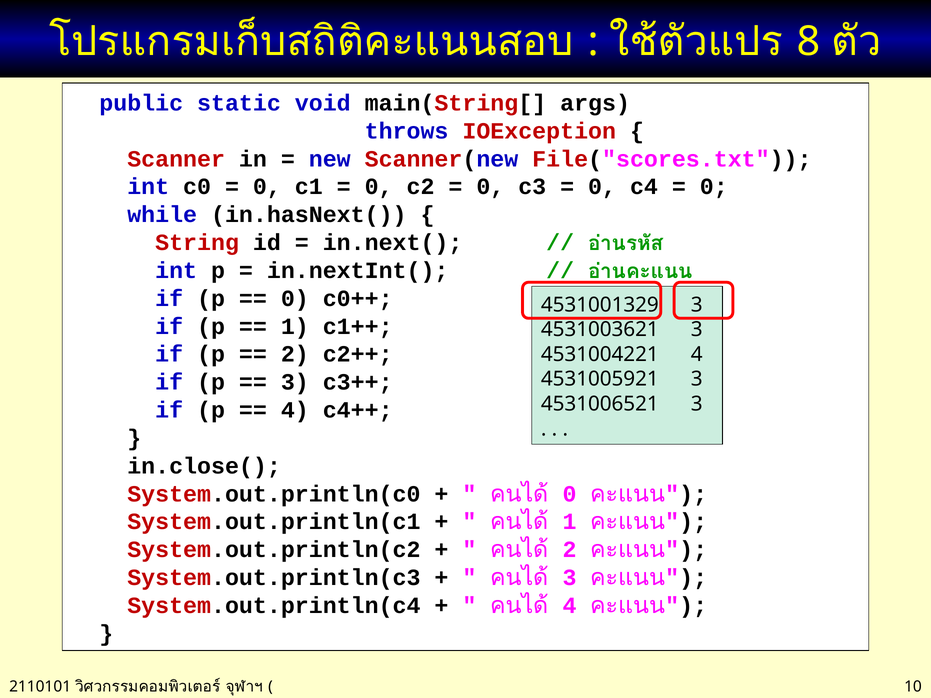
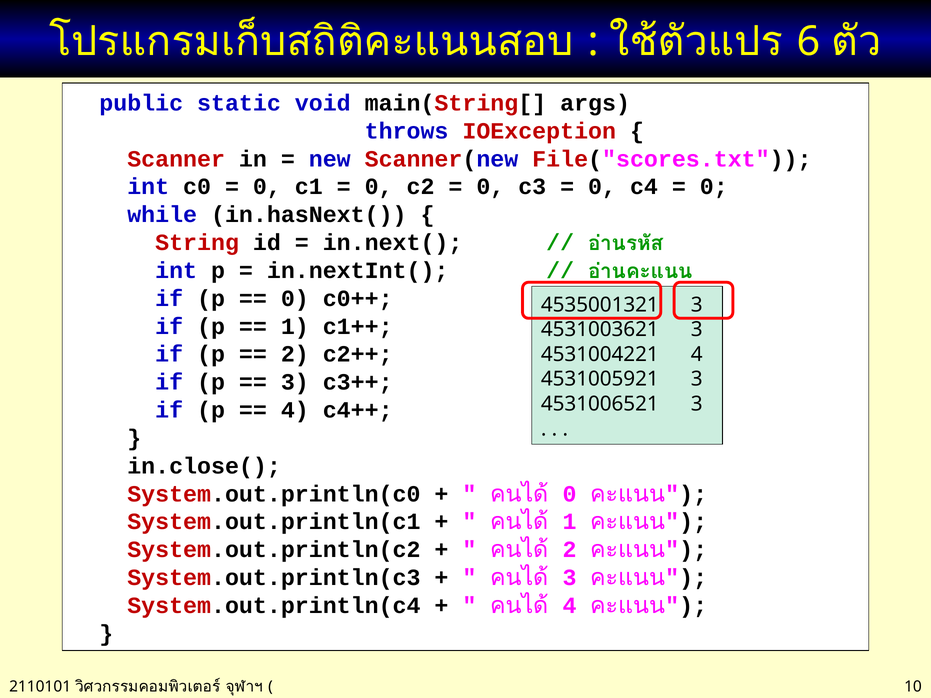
8: 8 -> 6 (809, 42)
4531001329: 4531001329 -> 4535001321 (600, 305)
